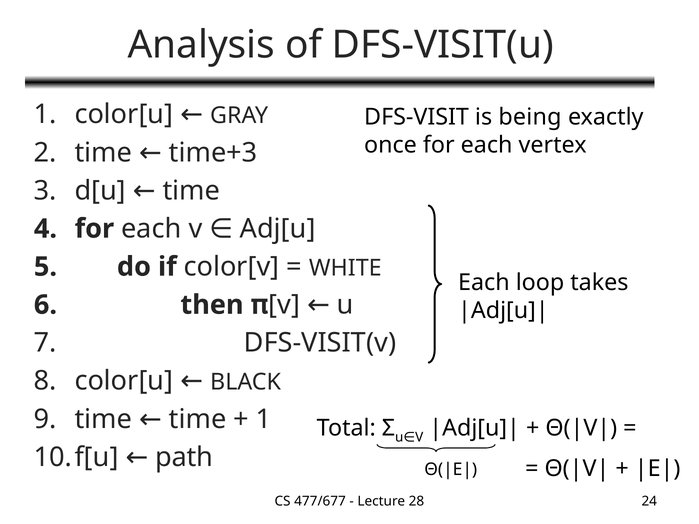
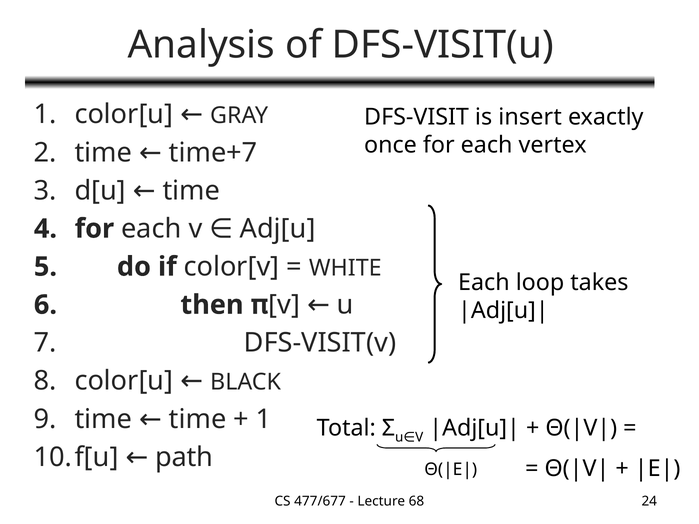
being: being -> insert (530, 117)
time+3: time+3 -> time+7 (213, 153)
28: 28 -> 68 (416, 502)
